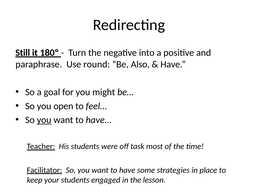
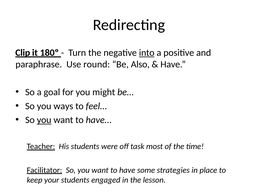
Still: Still -> Clip (23, 53)
into underline: none -> present (147, 53)
open: open -> ways (63, 106)
